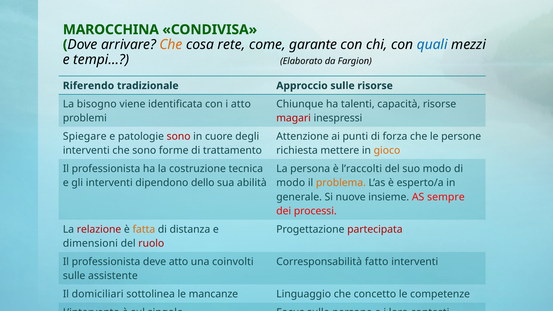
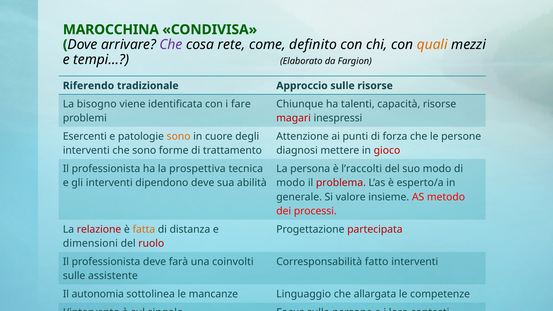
Che colour: orange -> purple (171, 45)
garante: garante -> definito (313, 45)
quali colour: blue -> orange (432, 45)
i atto: atto -> fare (241, 104)
Spiegare: Spiegare -> Esercenti (85, 136)
sono colour: red -> orange (179, 136)
richiesta: richiesta -> diagnosi (297, 151)
gioco colour: orange -> red (387, 151)
costruzione: costruzione -> prospettiva (197, 169)
dipendono dello: dello -> deve (203, 183)
problema colour: orange -> red (341, 183)
nuove: nuove -> valore (351, 197)
sempre: sempre -> metodo (446, 197)
deve atto: atto -> farà (178, 262)
domiciliari: domiciliari -> autonomia (98, 294)
concetto: concetto -> allargata (375, 294)
